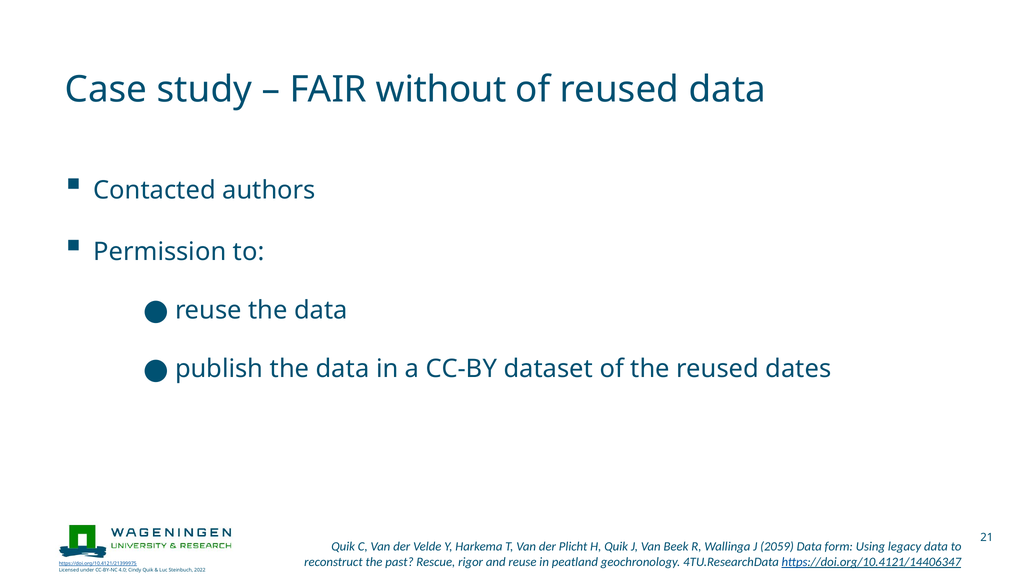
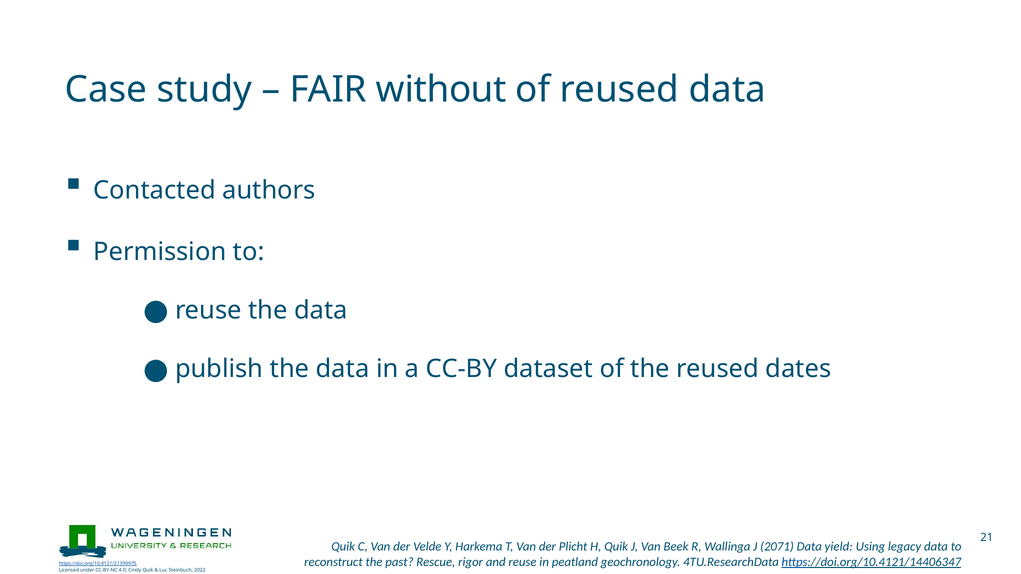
2059: 2059 -> 2071 (777, 547)
form: form -> yield (839, 547)
